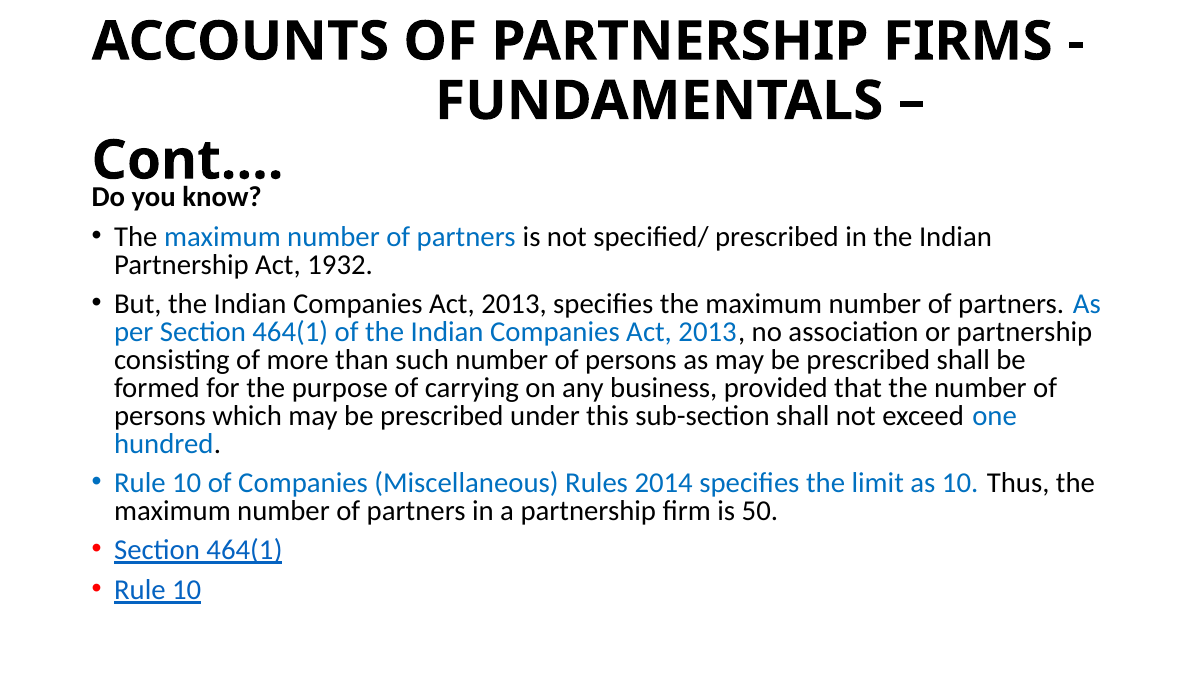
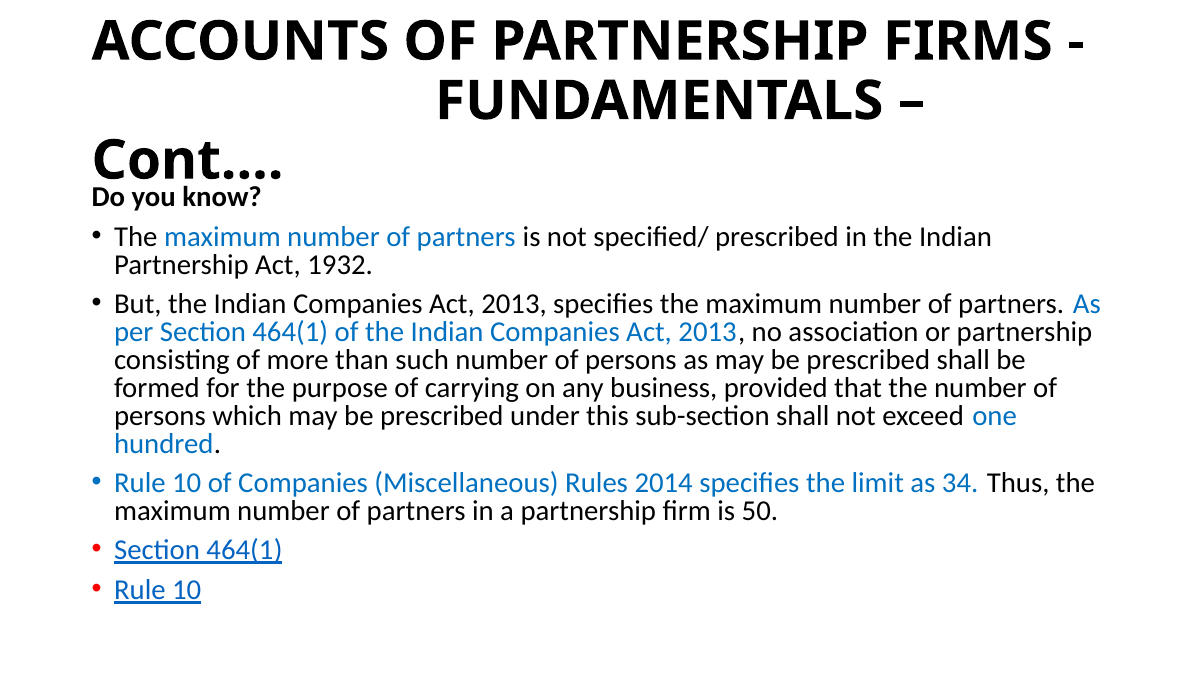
as 10: 10 -> 34 (960, 482)
